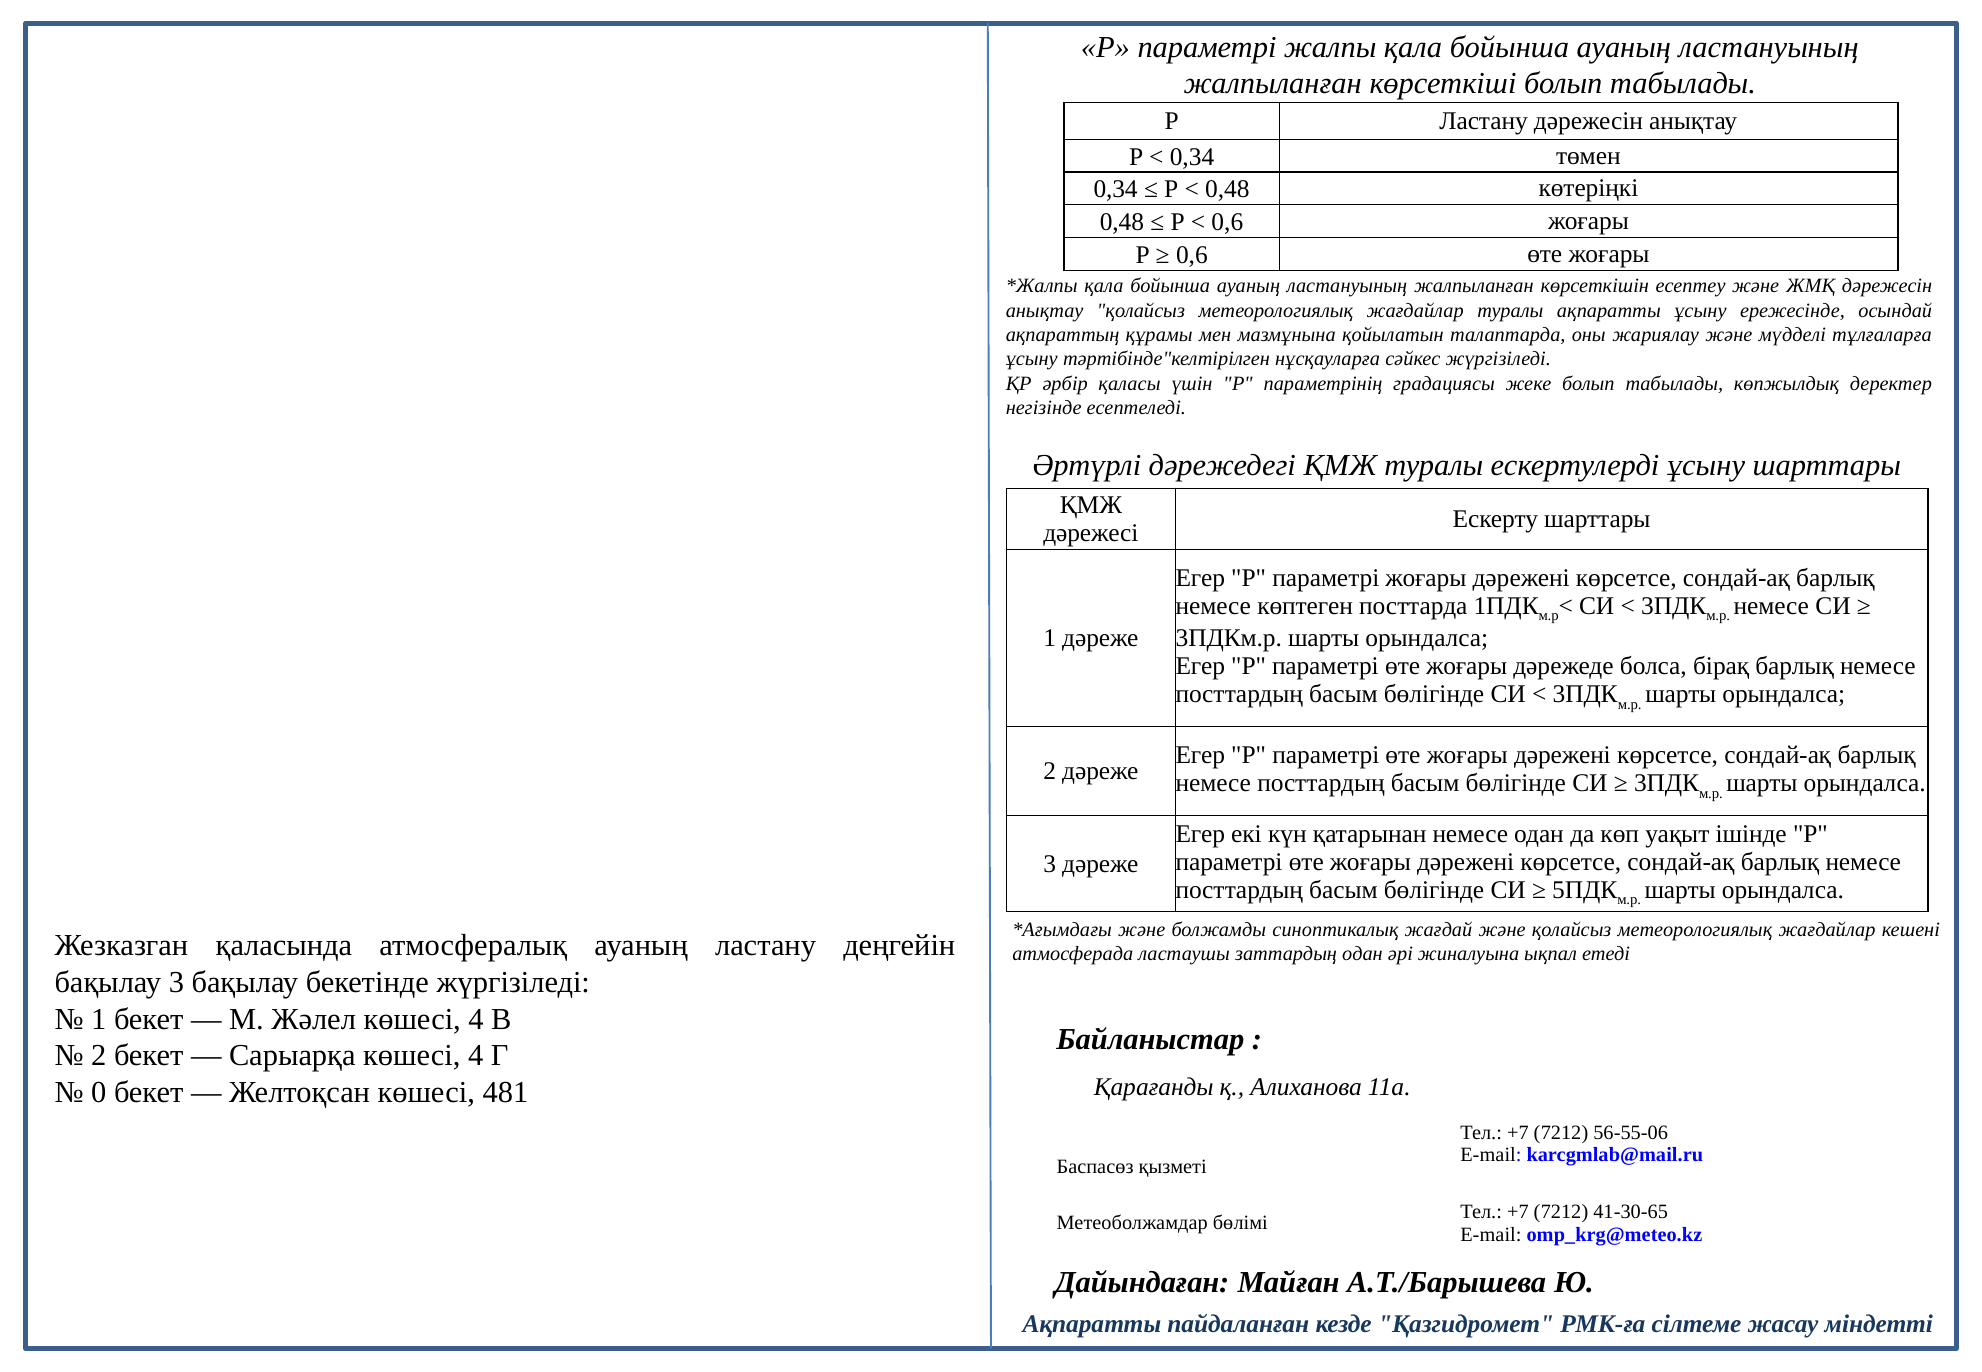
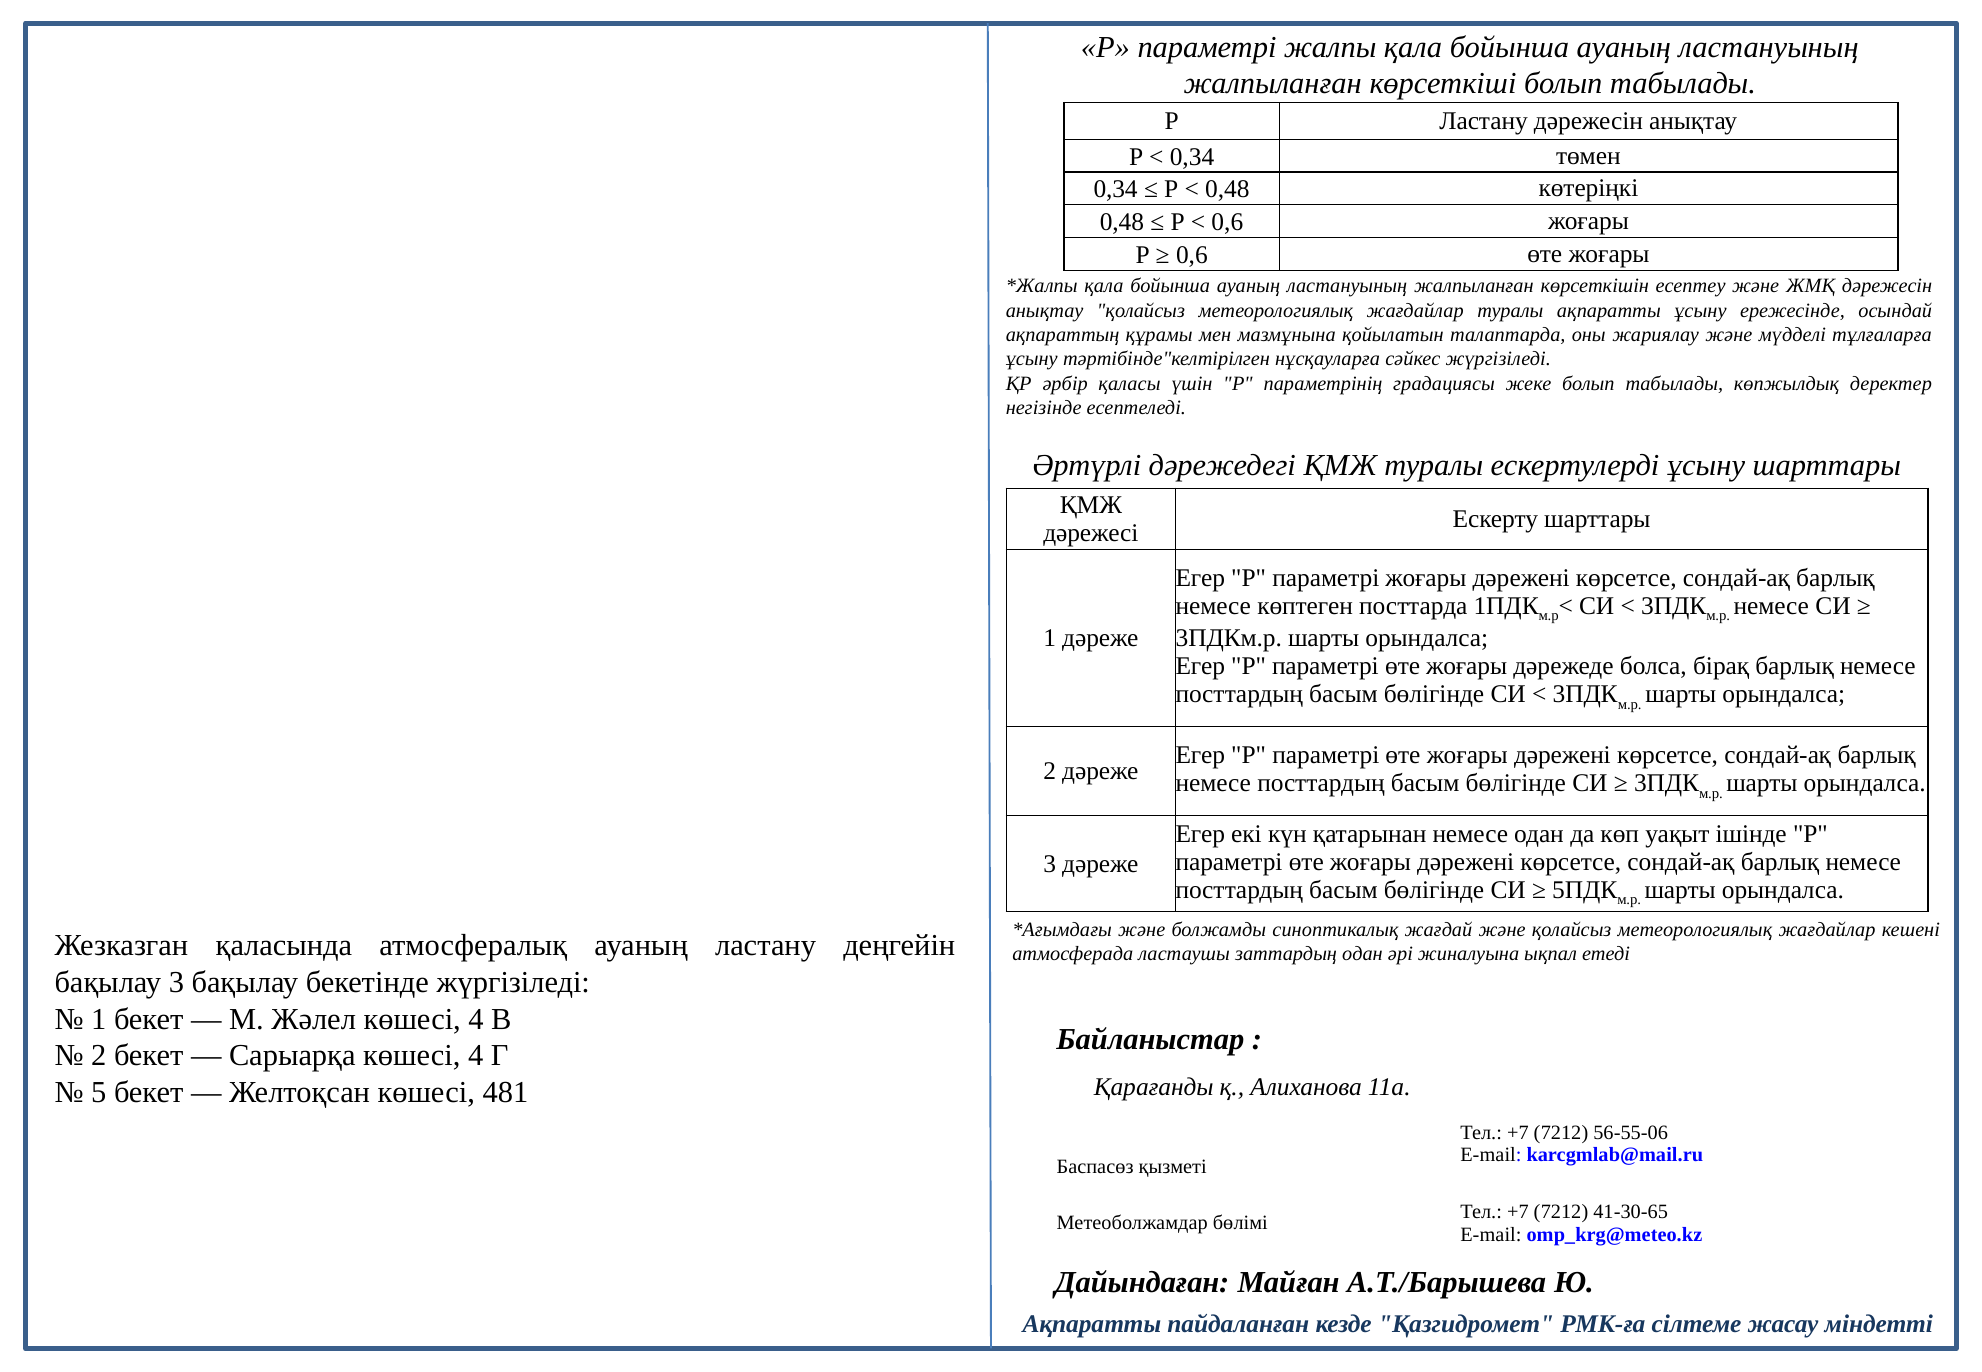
0: 0 -> 5 (99, 1092)
